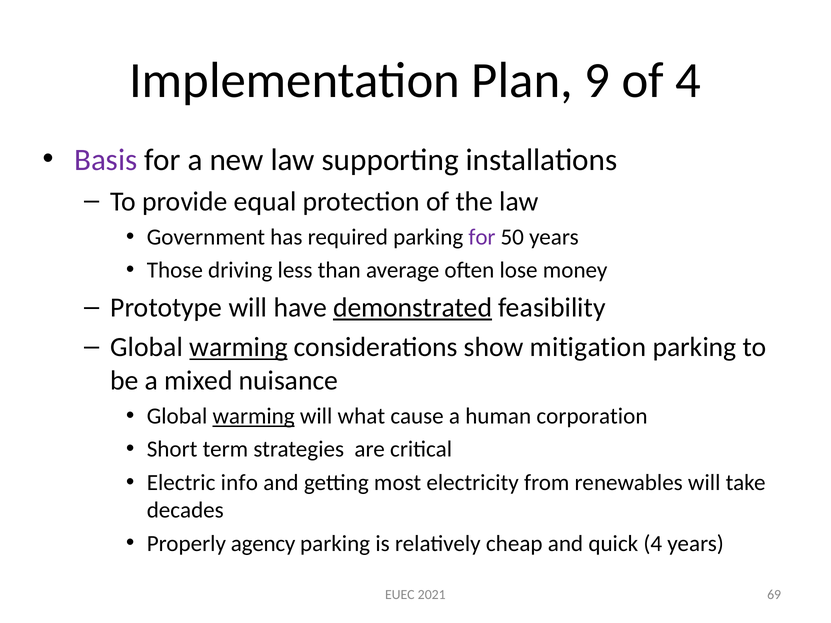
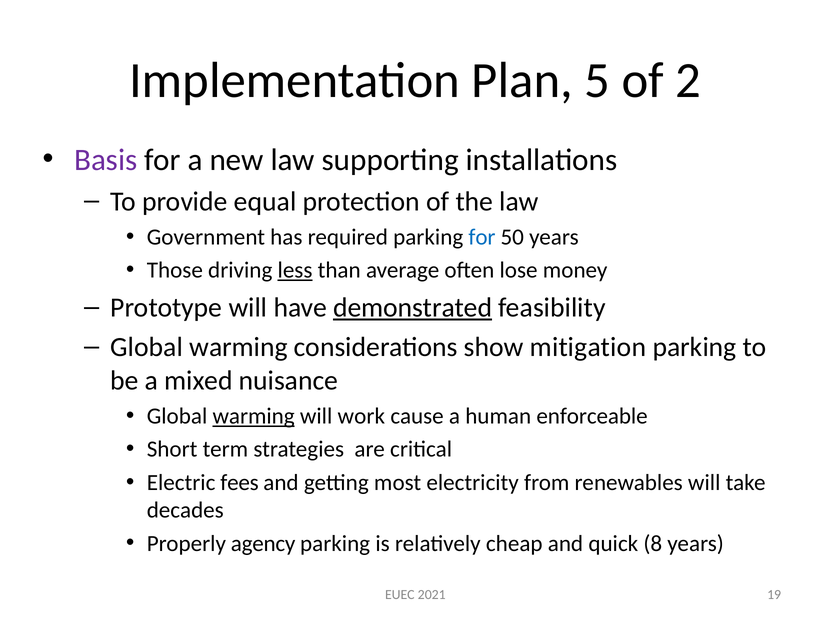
9: 9 -> 5 (597, 80)
of 4: 4 -> 2 (688, 80)
for colour: purple -> blue (482, 237)
less underline: none -> present (295, 270)
warming underline: present -> none (239, 347)
what: what -> work (361, 416)
corporation: corporation -> enforceable (592, 416)
info: info -> fees (240, 483)
quick 4: 4 -> 8 (653, 544)
69: 69 -> 19 (774, 595)
